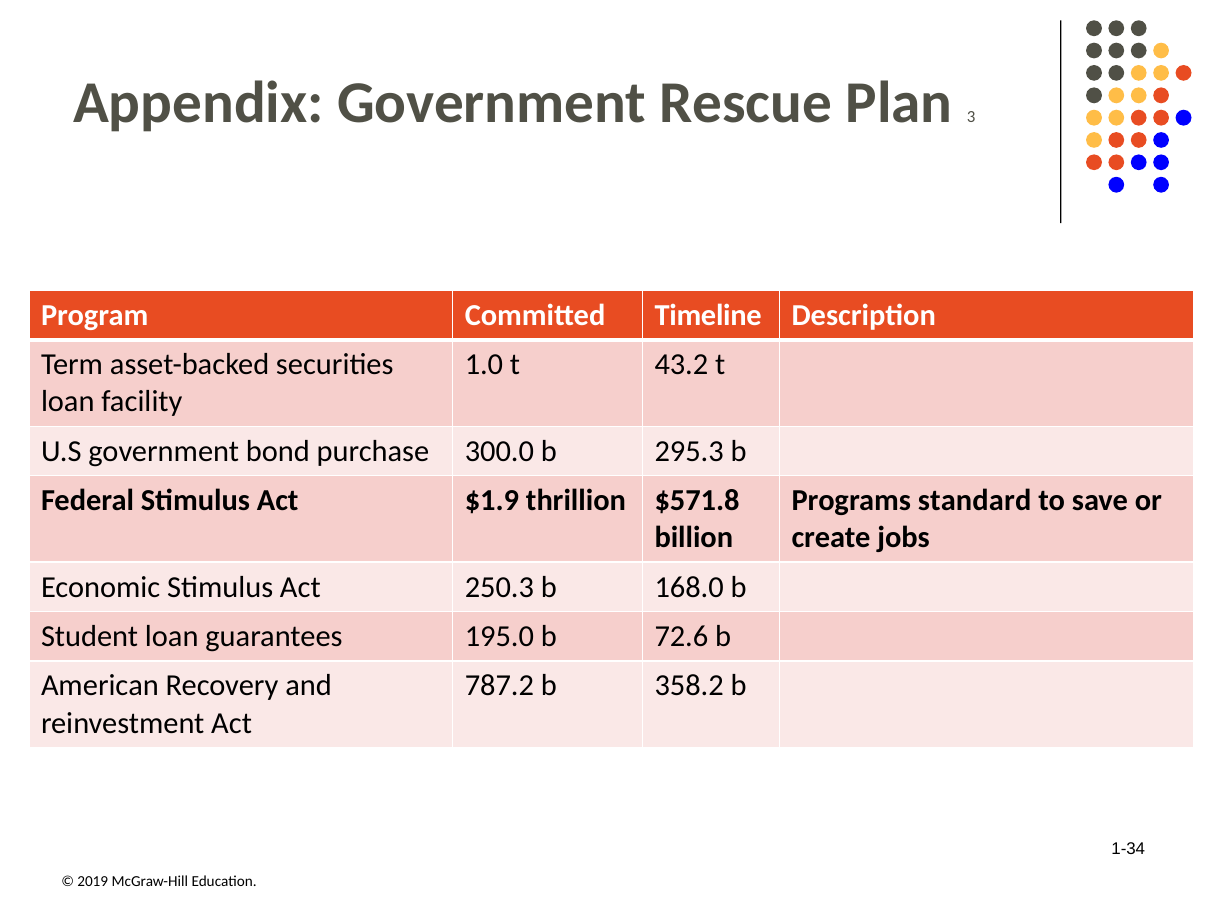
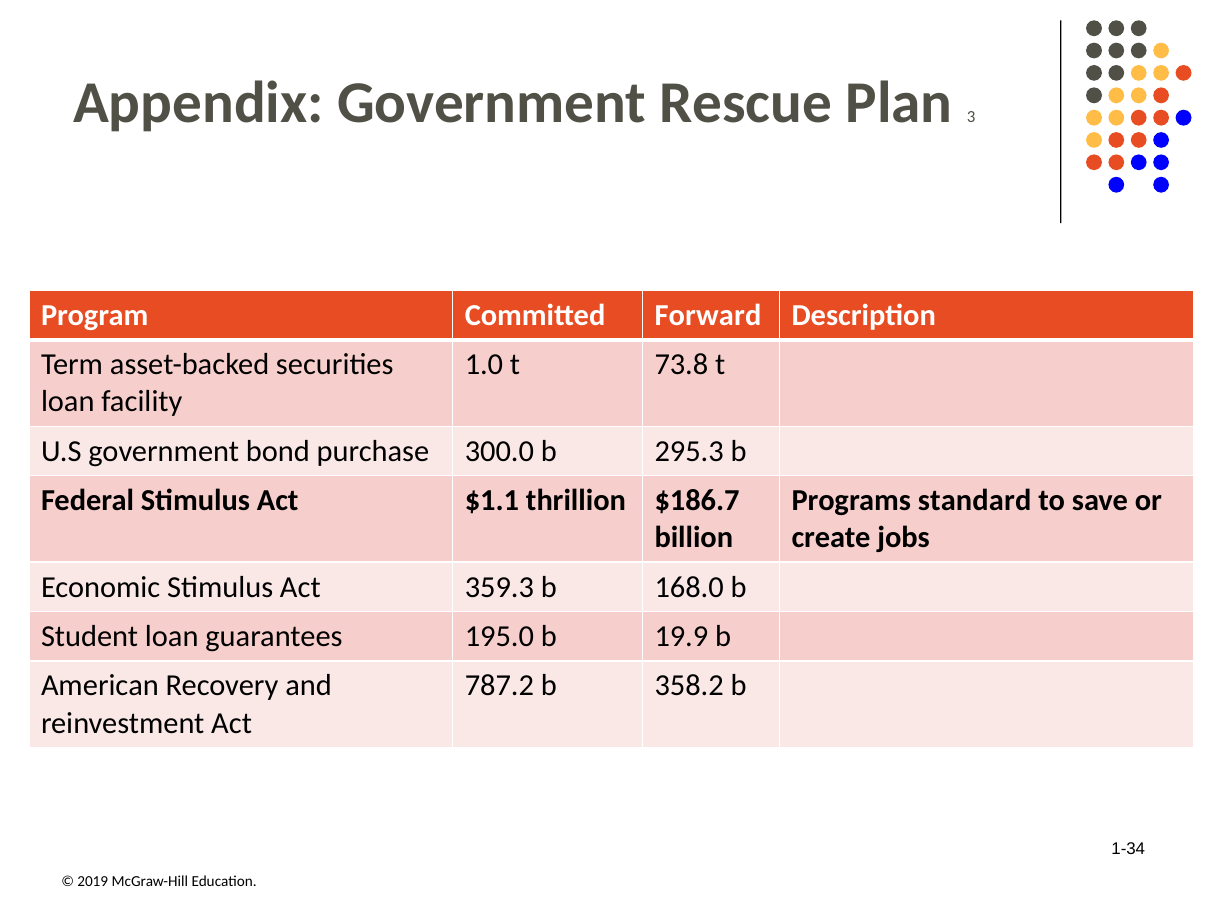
Timeline: Timeline -> Forward (708, 316)
43.2: 43.2 -> 73.8 (681, 365)
$1.9: $1.9 -> $1.1 (492, 501)
$571.8: $571.8 -> $186.7 (697, 501)
250.3: 250.3 -> 359.3 (499, 587)
72.6: 72.6 -> 19.9 (681, 637)
